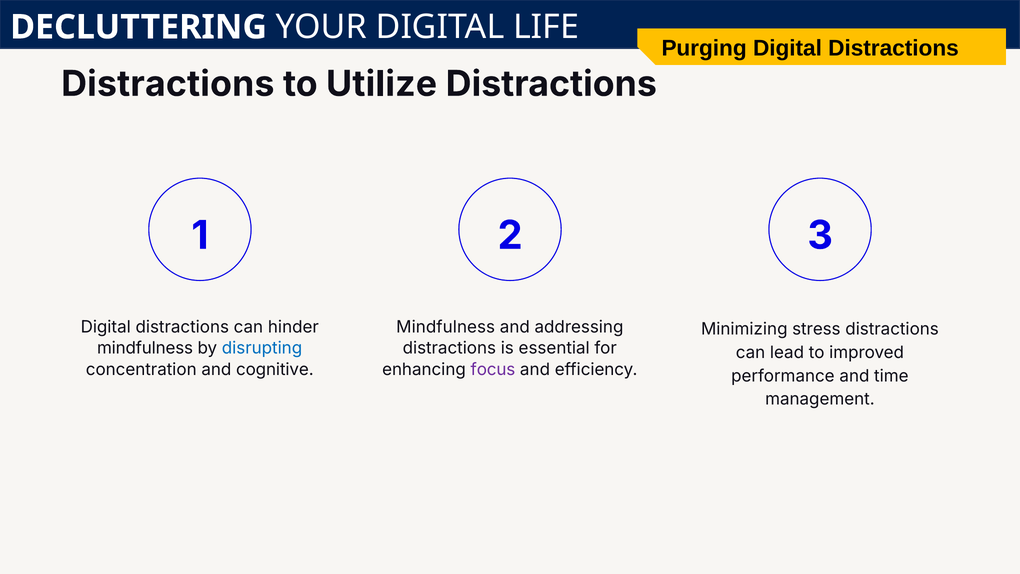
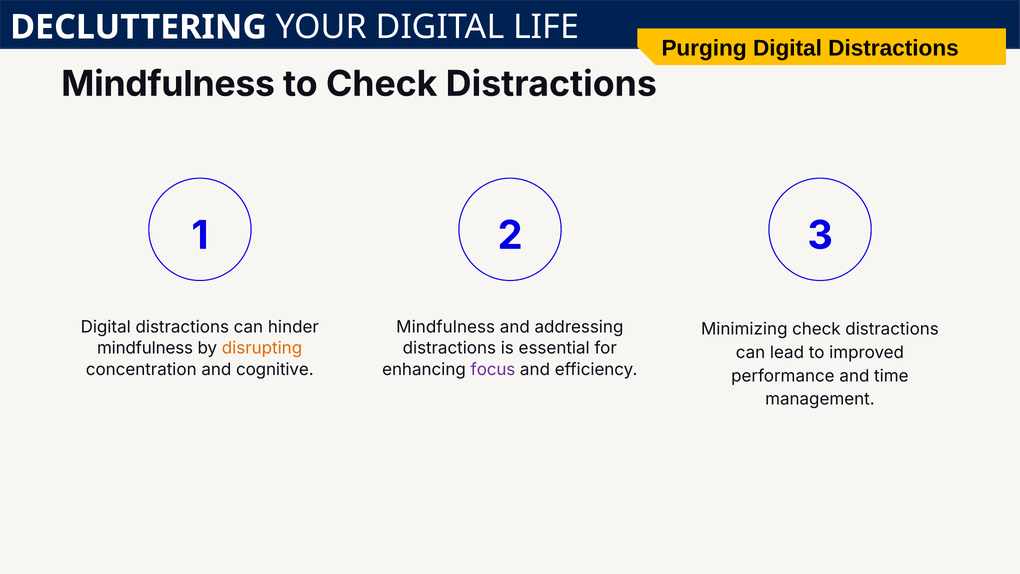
Distractions: Distractions -> Mindfulness (168, 84)
to Utilize: Utilize -> Check (382, 84)
Minimizing stress: stress -> check (816, 329)
disrupting colour: blue -> orange (262, 348)
